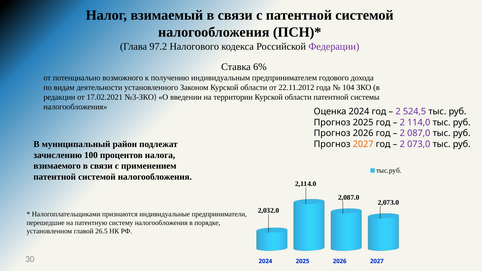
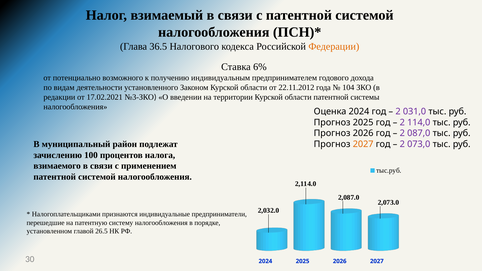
97.2: 97.2 -> 36.5 (158, 46)
Федерации colour: purple -> orange (334, 46)
524,5: 524,5 -> 031,0 (415, 112)
